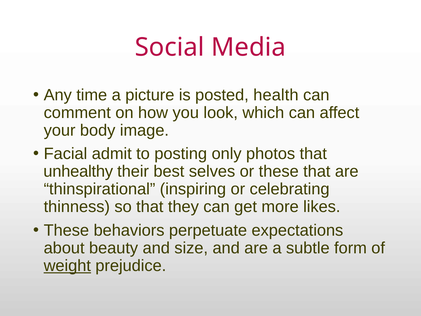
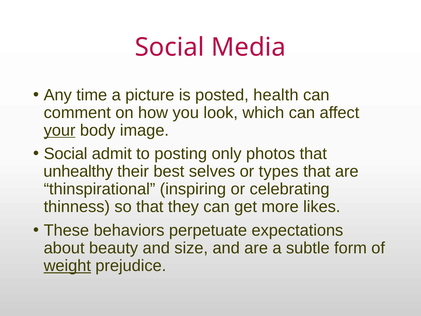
your underline: none -> present (60, 130)
Facial: Facial -> Social (66, 154)
or these: these -> types (279, 171)
